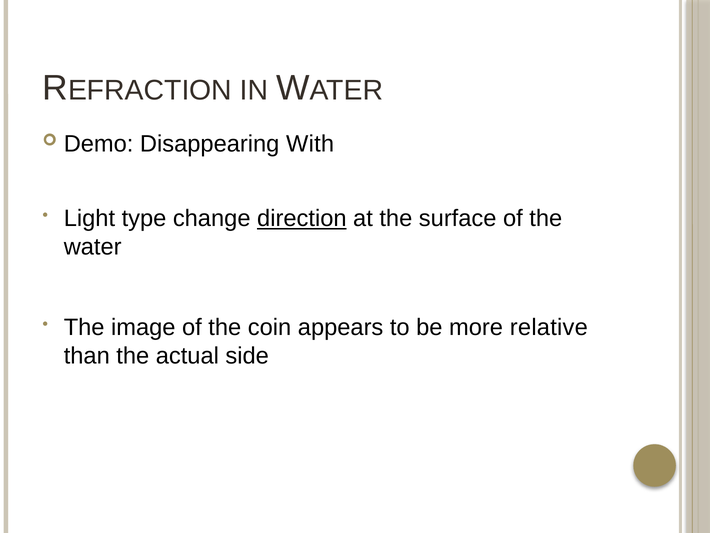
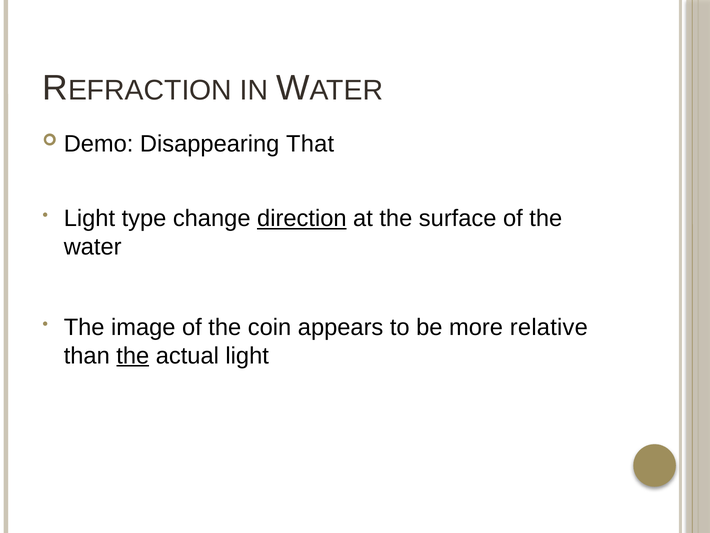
With: With -> That (310, 144)
the underline: none -> present (133, 355)
actual side: side -> light (247, 355)
